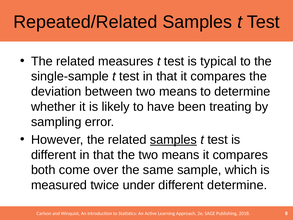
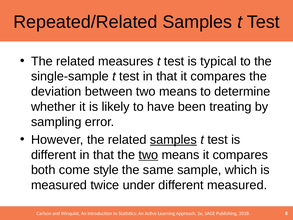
two underline: none -> present (148, 155)
over: over -> style (106, 170)
different determine: determine -> measured (237, 185)
